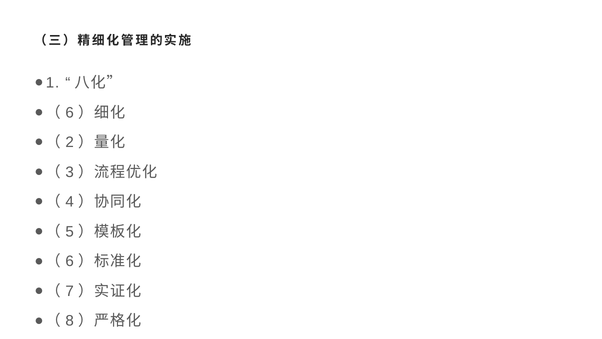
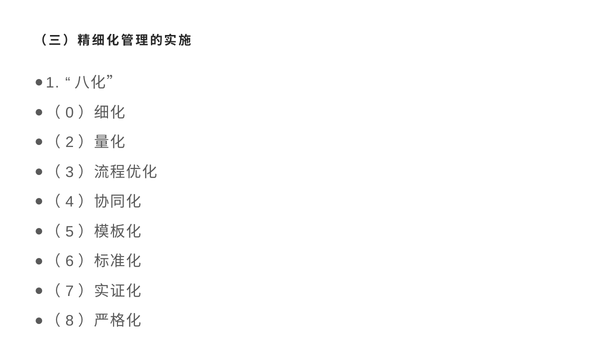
6: 6 -> 0 (70, 112)
